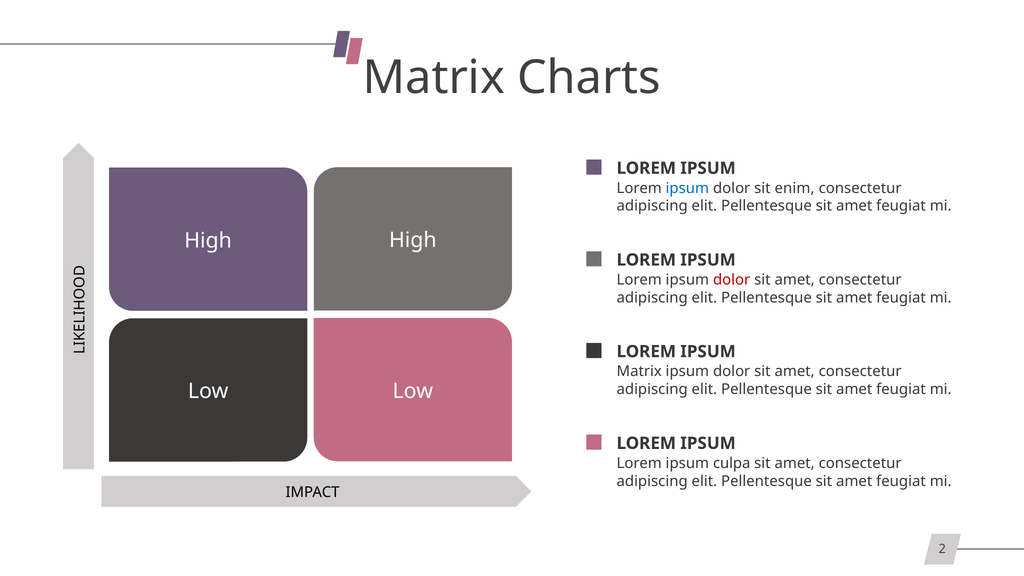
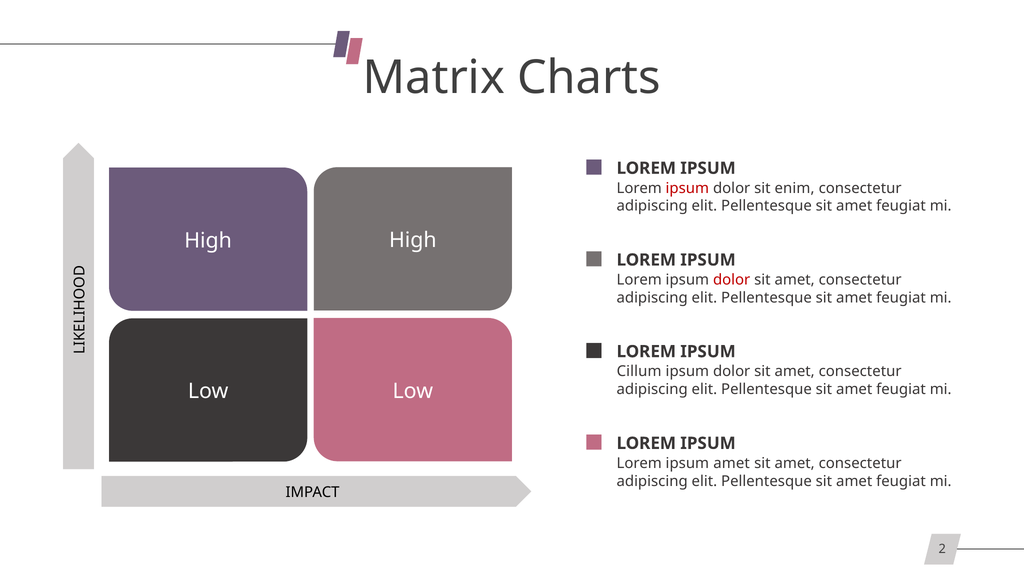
ipsum colour: blue -> red (687, 188)
Matrix: Matrix -> Cillum (639, 371)
ipsum culpa: culpa -> amet (732, 463)
